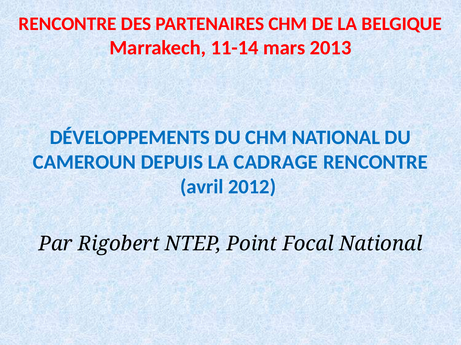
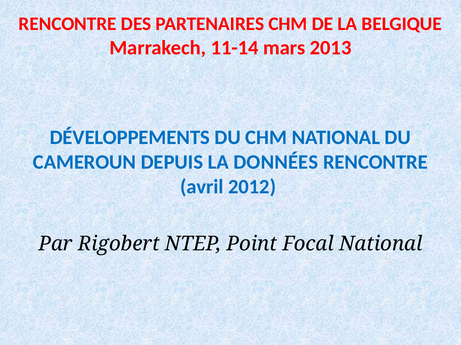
CADRAGE: CADRAGE -> DONNÉES (276, 162)
